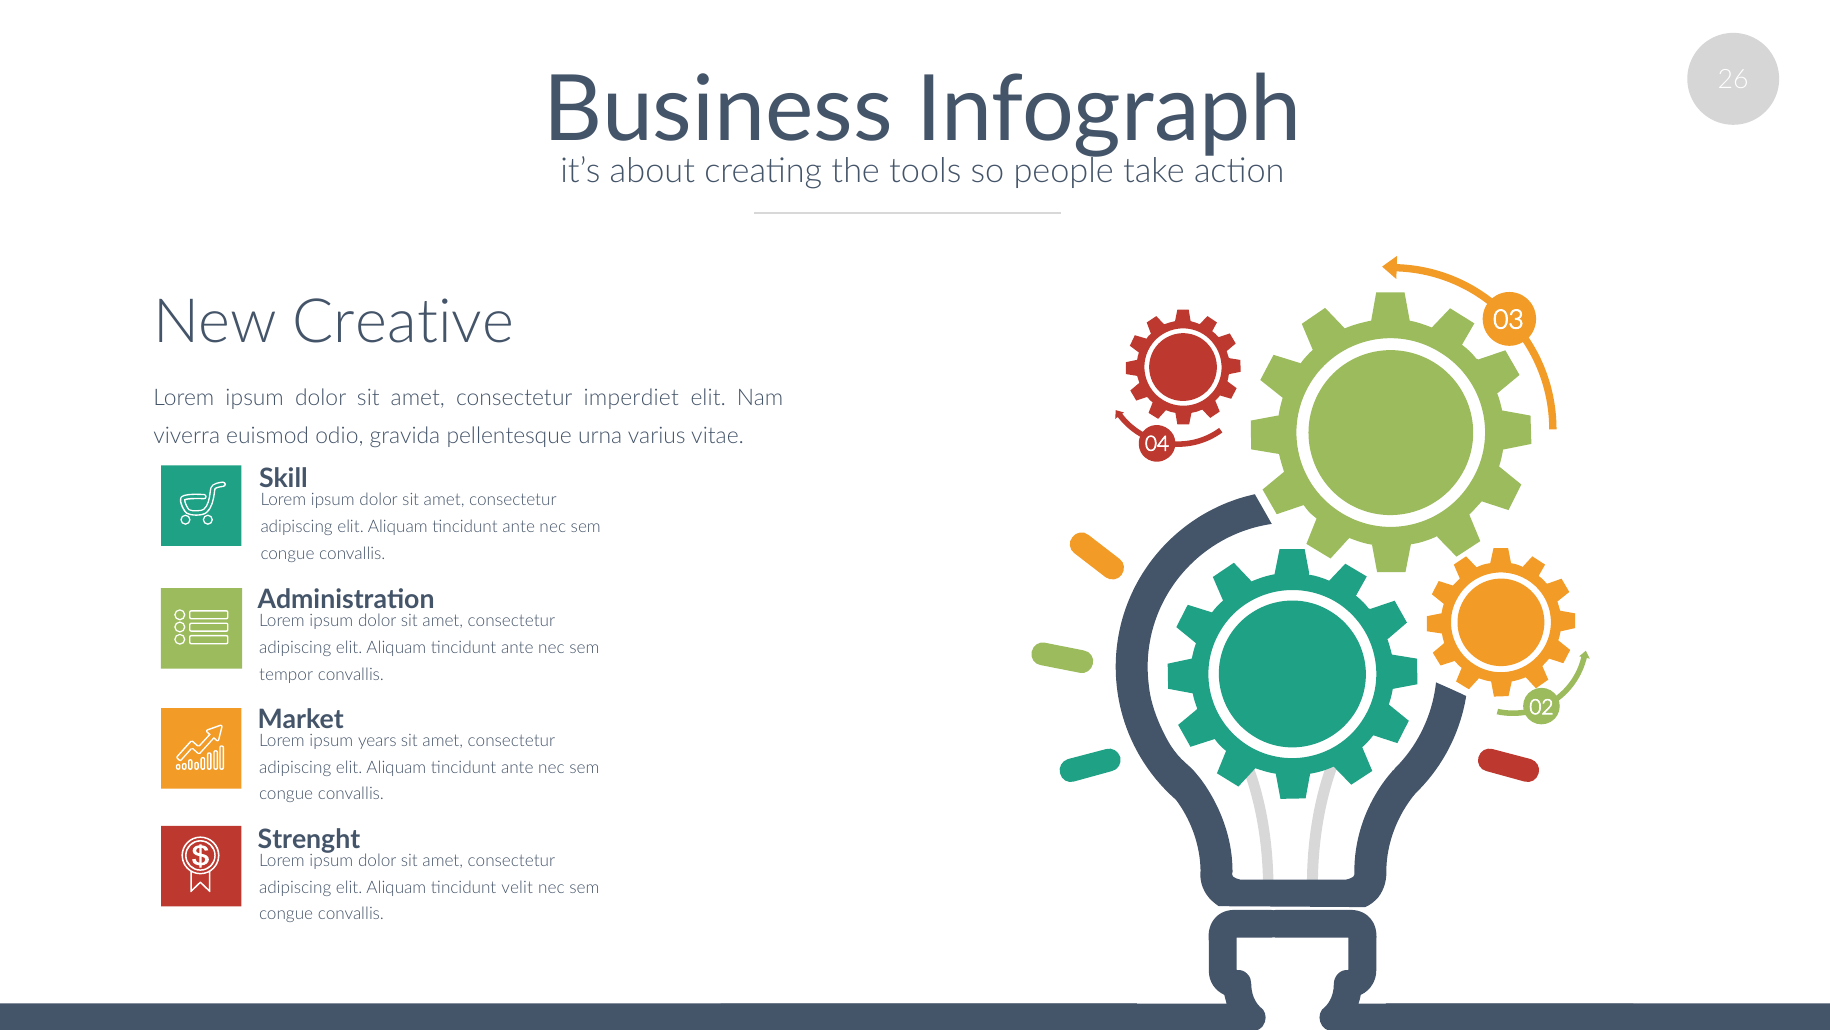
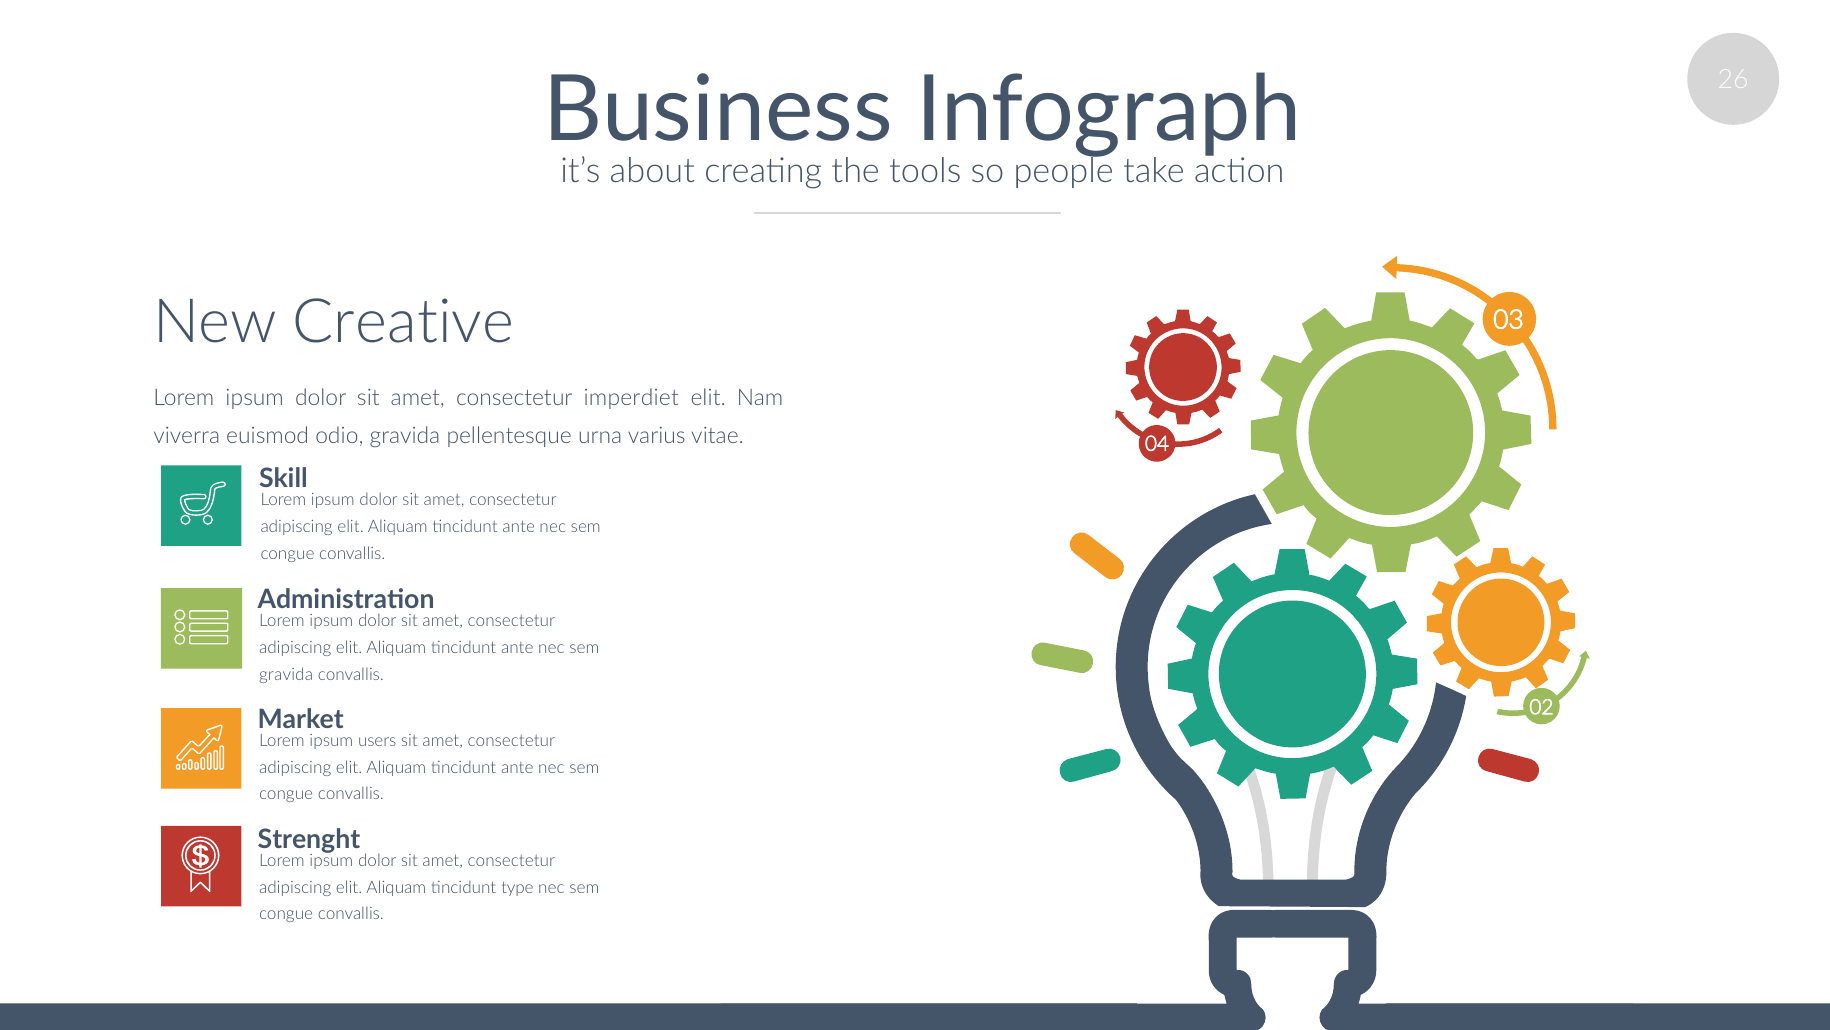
tempor: tempor -> gravida (286, 674)
years: years -> users (377, 740)
velit: velit -> type (517, 887)
